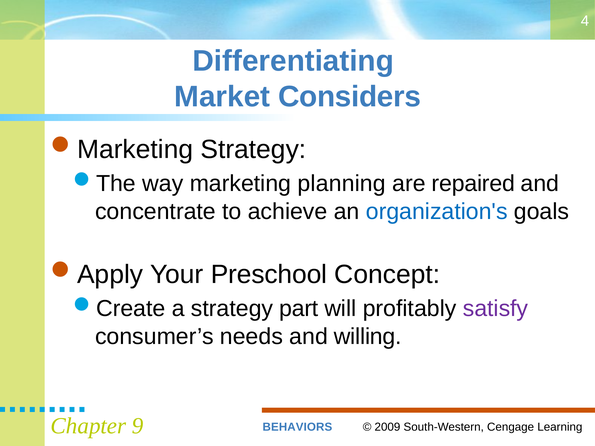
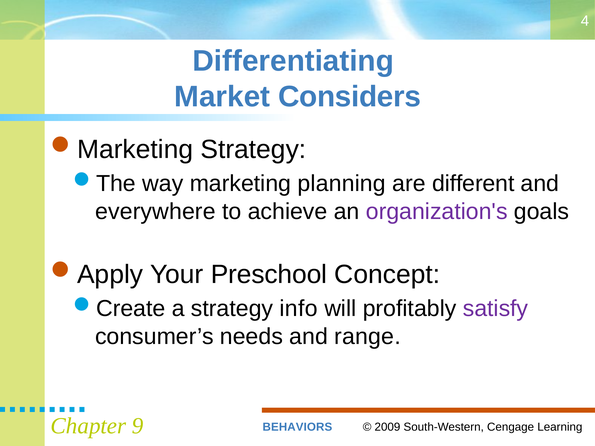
repaired: repaired -> different (473, 184)
concentrate: concentrate -> everywhere (155, 212)
organization's colour: blue -> purple (437, 212)
part: part -> info (299, 309)
willing: willing -> range (368, 337)
